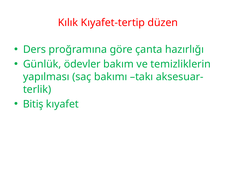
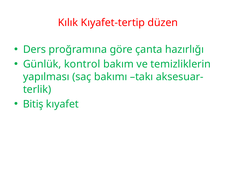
ödevler: ödevler -> kontrol (82, 64)
